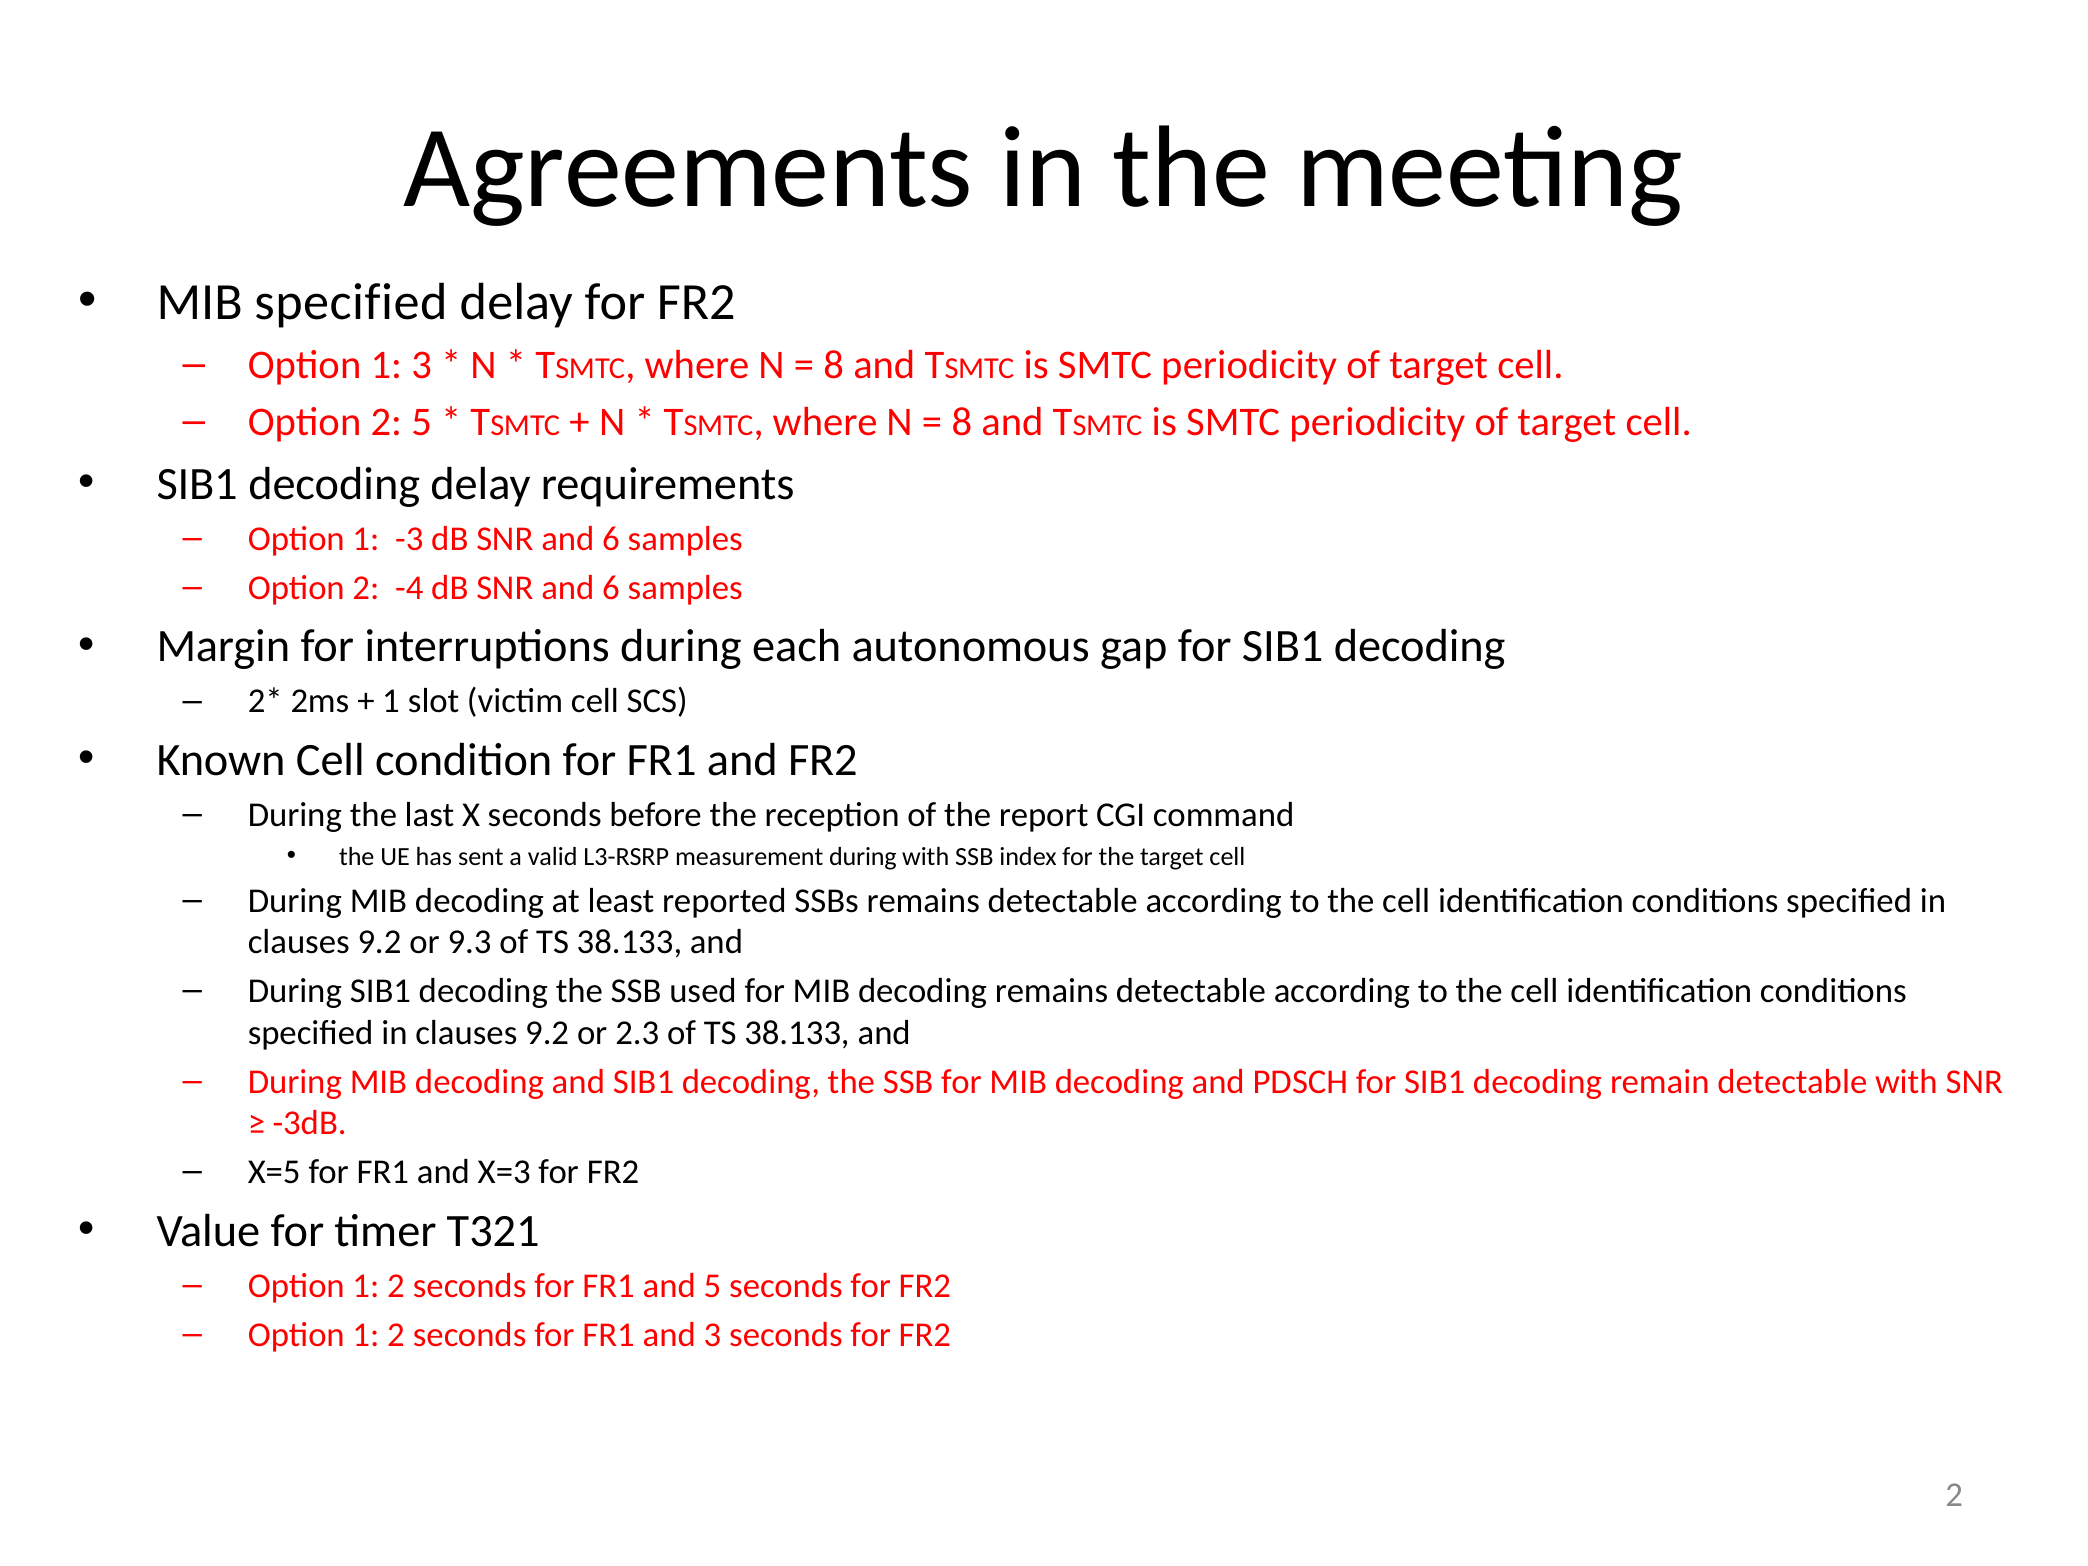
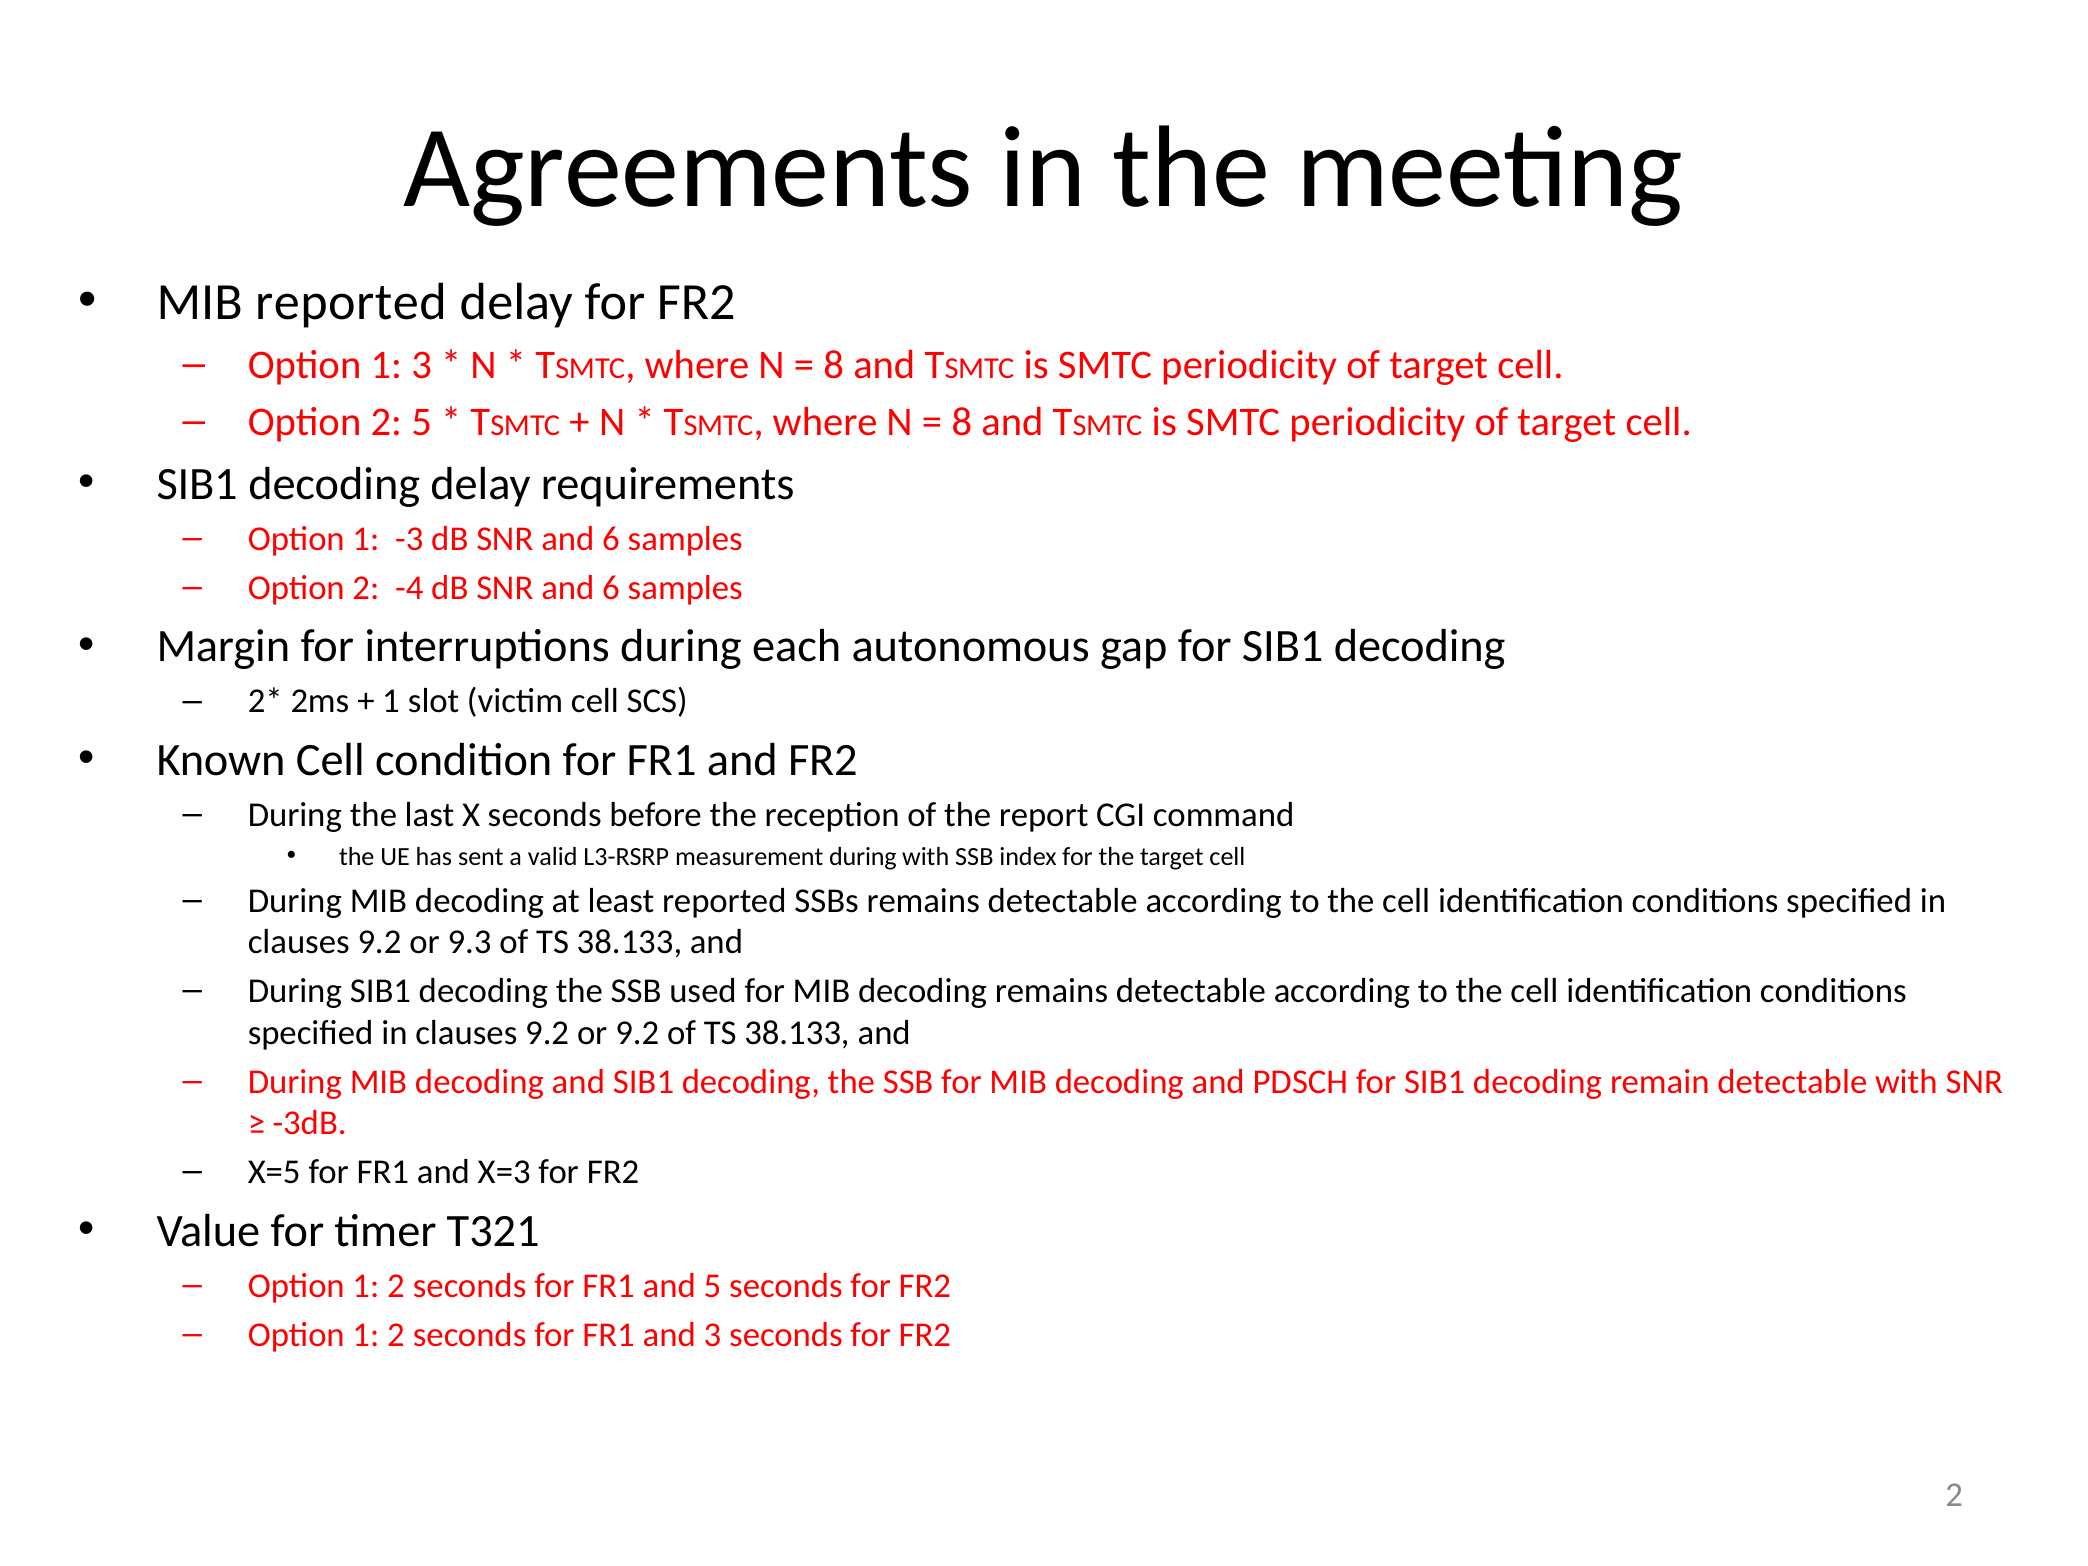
MIB specified: specified -> reported (351, 302)
or 2.3: 2.3 -> 9.2 (637, 1033)
